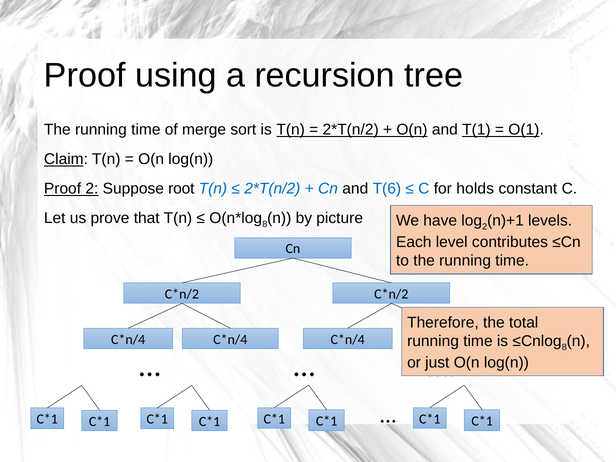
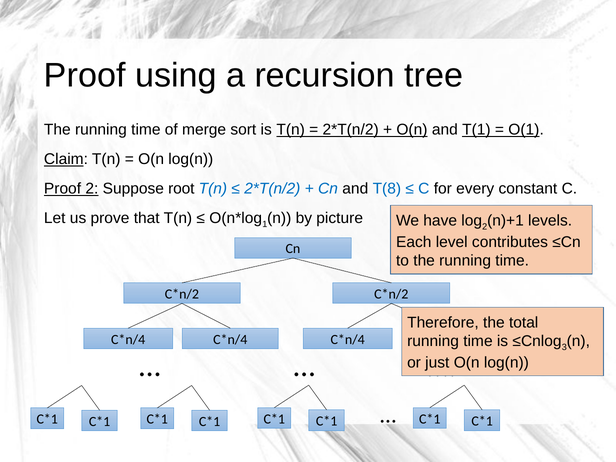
T(6: T(6 -> T(8 (387, 189)
holds: holds -> every (475, 189)
8: 8 -> 1 (265, 224)
8: 8 -> 3 (564, 347)
